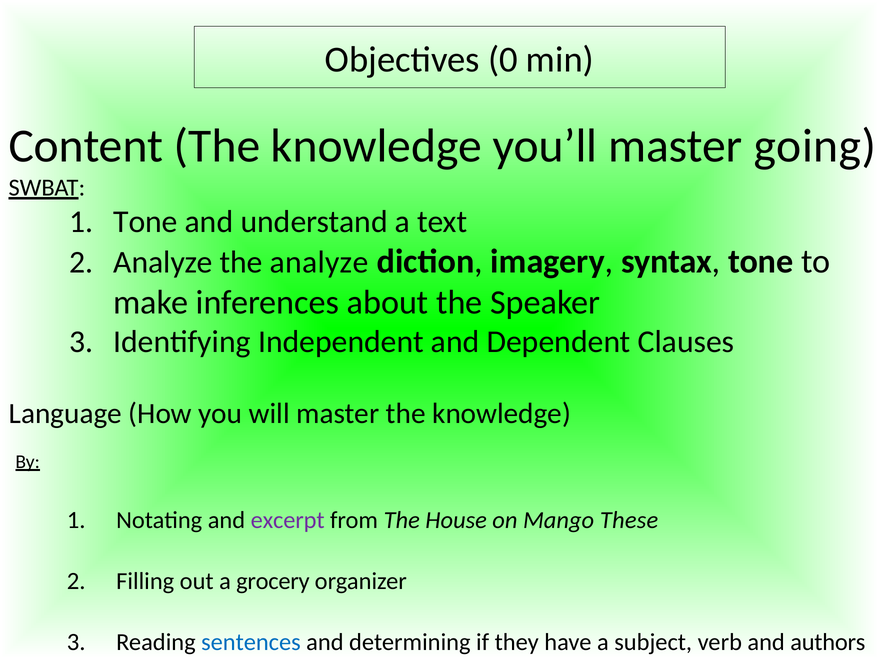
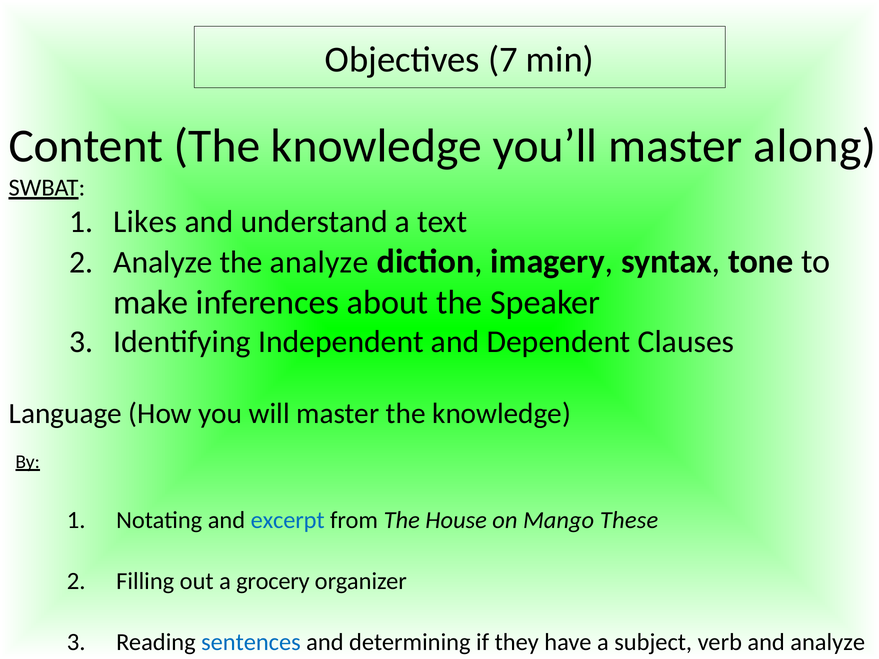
0: 0 -> 7 (503, 60)
going: going -> along (815, 146)
Tone: Tone -> Likes (145, 222)
excerpt colour: purple -> blue (288, 520)
and authors: authors -> analyze (828, 643)
